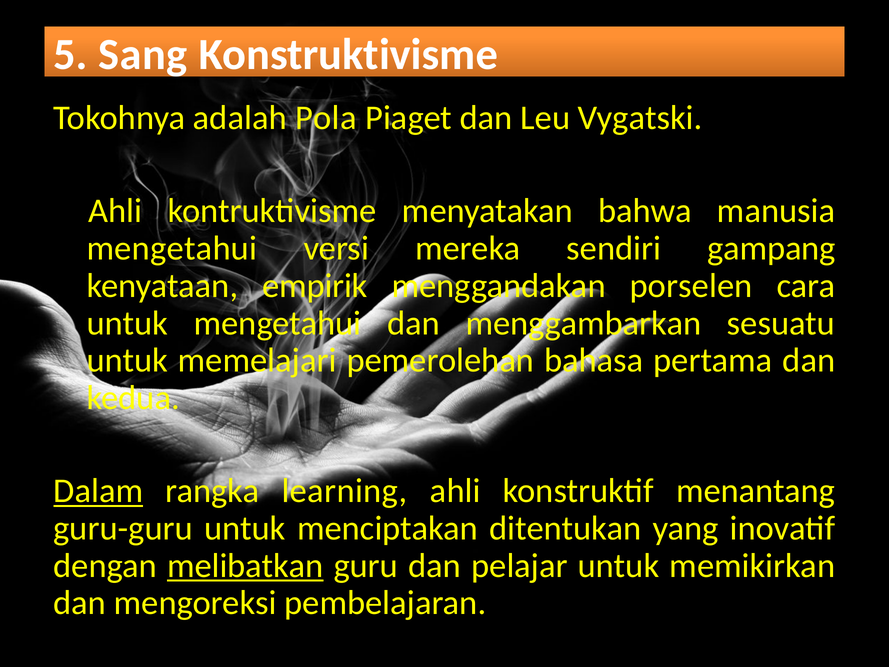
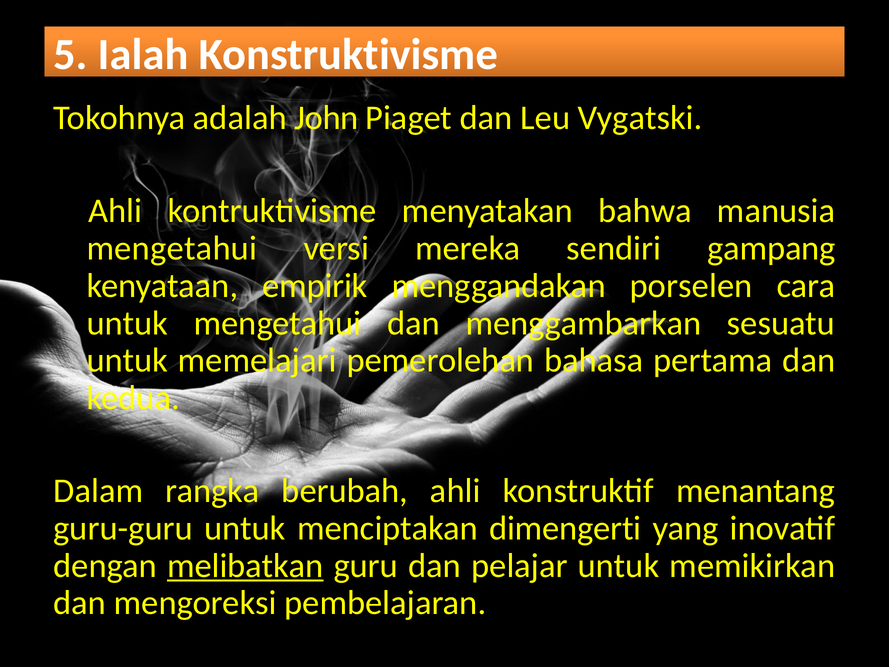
Sang: Sang -> Ialah (143, 55)
Pola: Pola -> John (326, 118)
Dalam underline: present -> none (98, 491)
learning: learning -> berubah (345, 491)
ditentukan: ditentukan -> dimengerti (565, 528)
